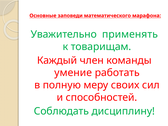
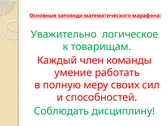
применять: применять -> логическое (130, 34)
